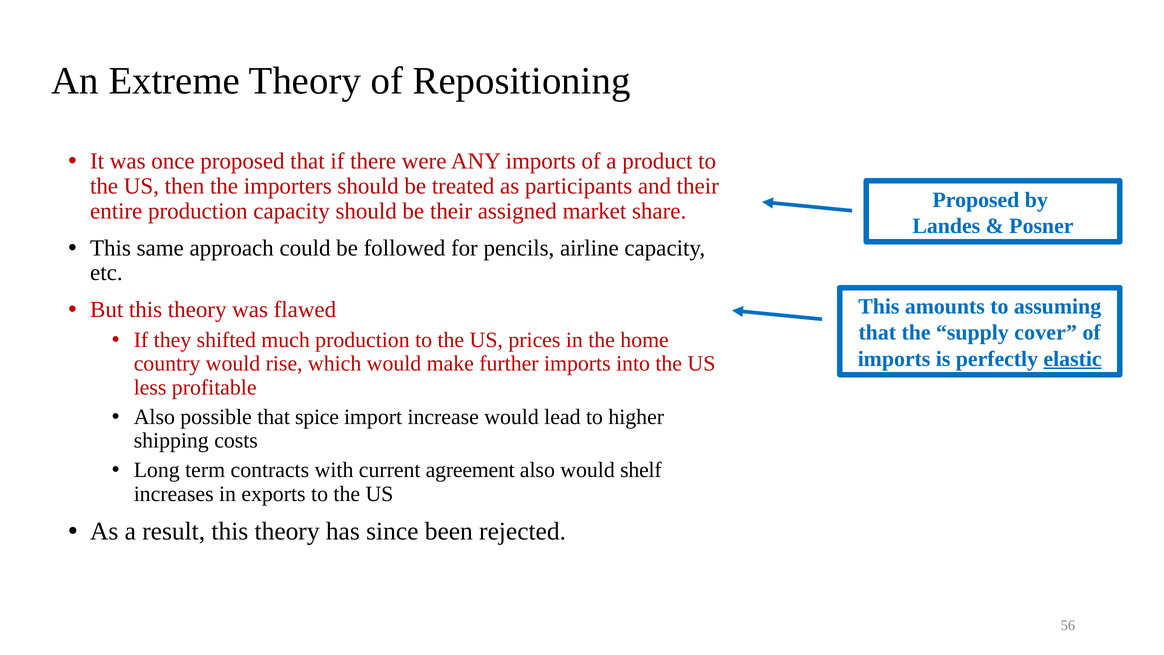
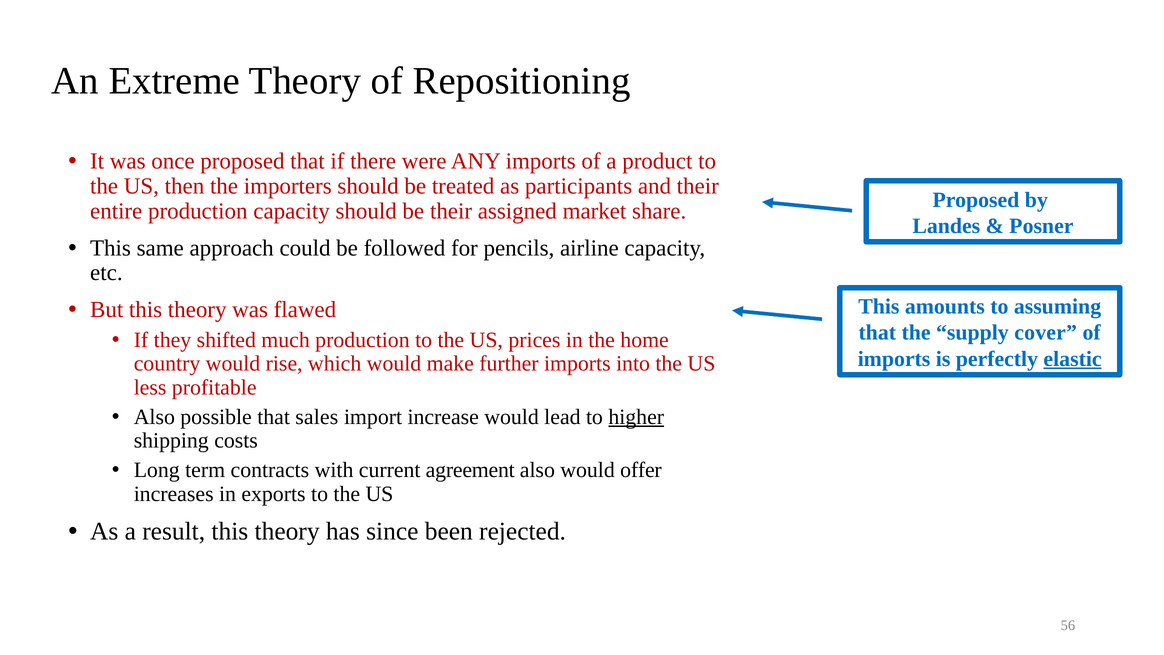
spice: spice -> sales (317, 417)
higher underline: none -> present (636, 417)
shelf: shelf -> offer (641, 470)
